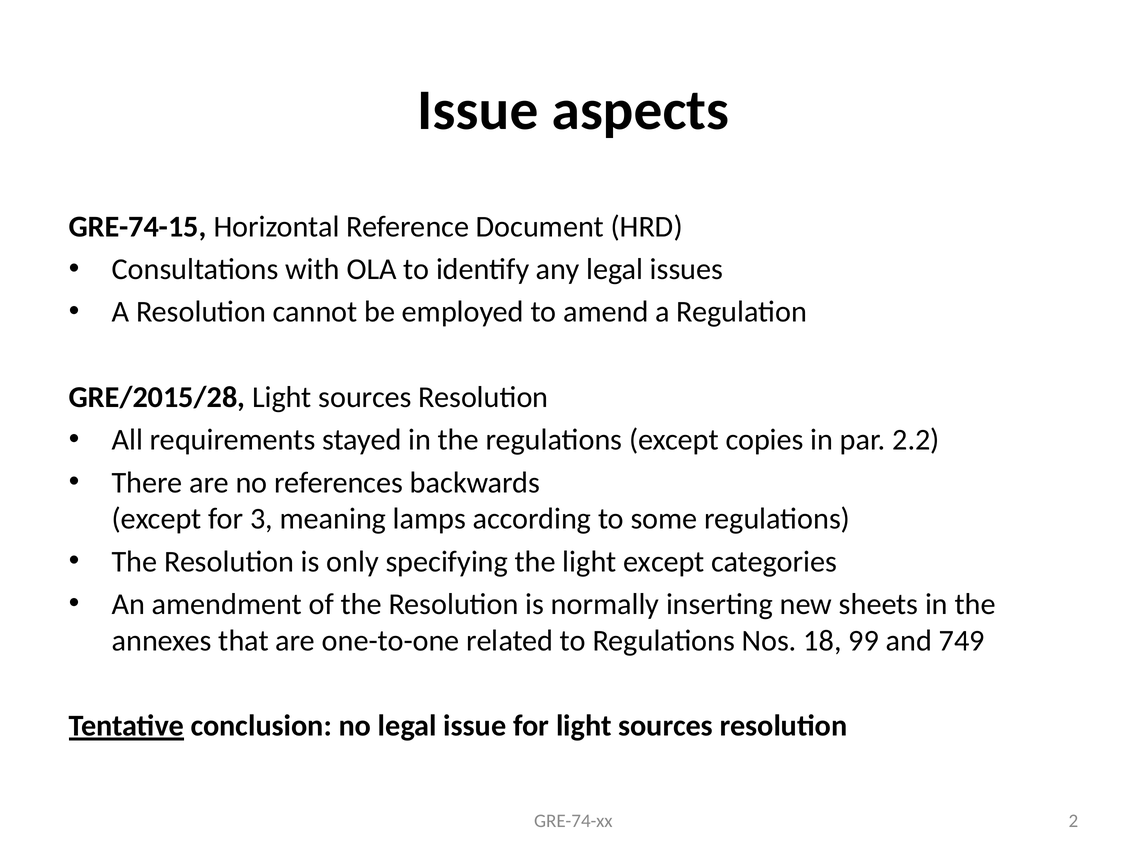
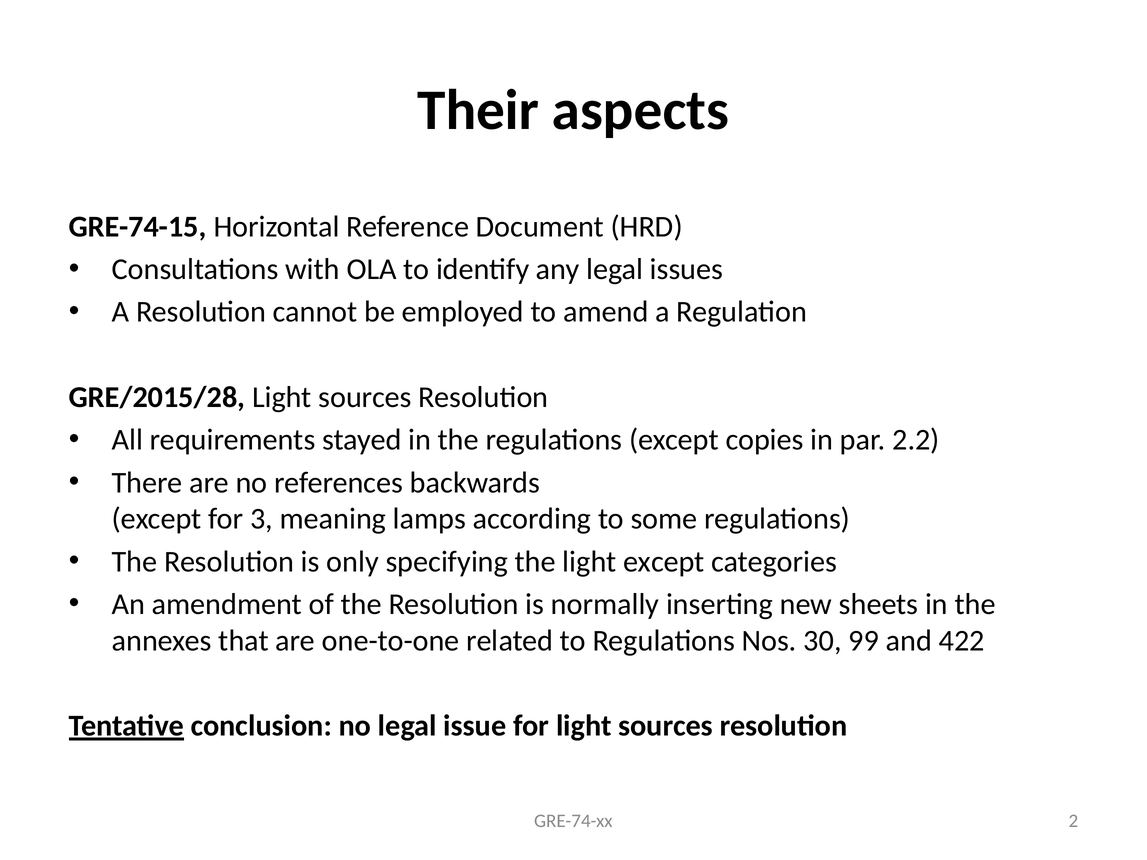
Issue: Issue -> Their (478, 110)
18: 18 -> 30 (823, 641)
749: 749 -> 422 (962, 641)
